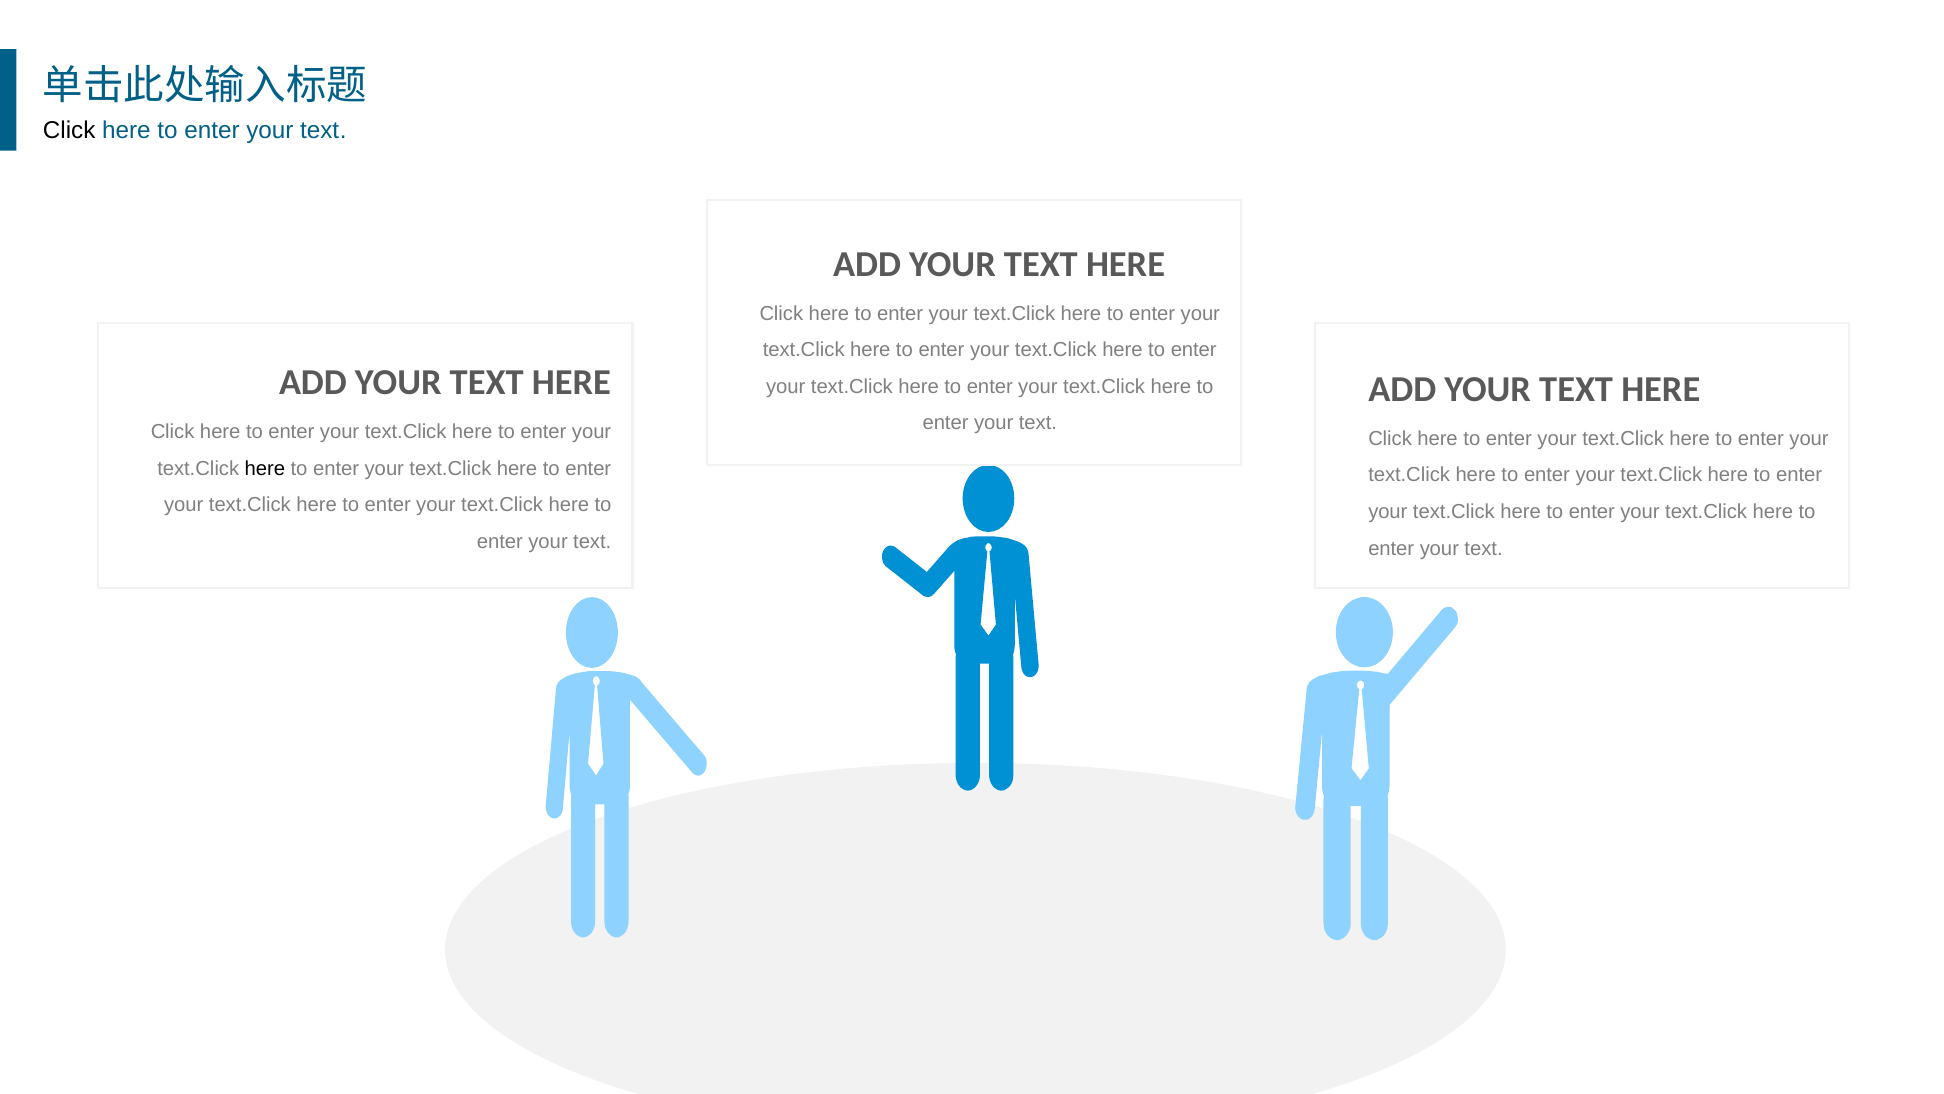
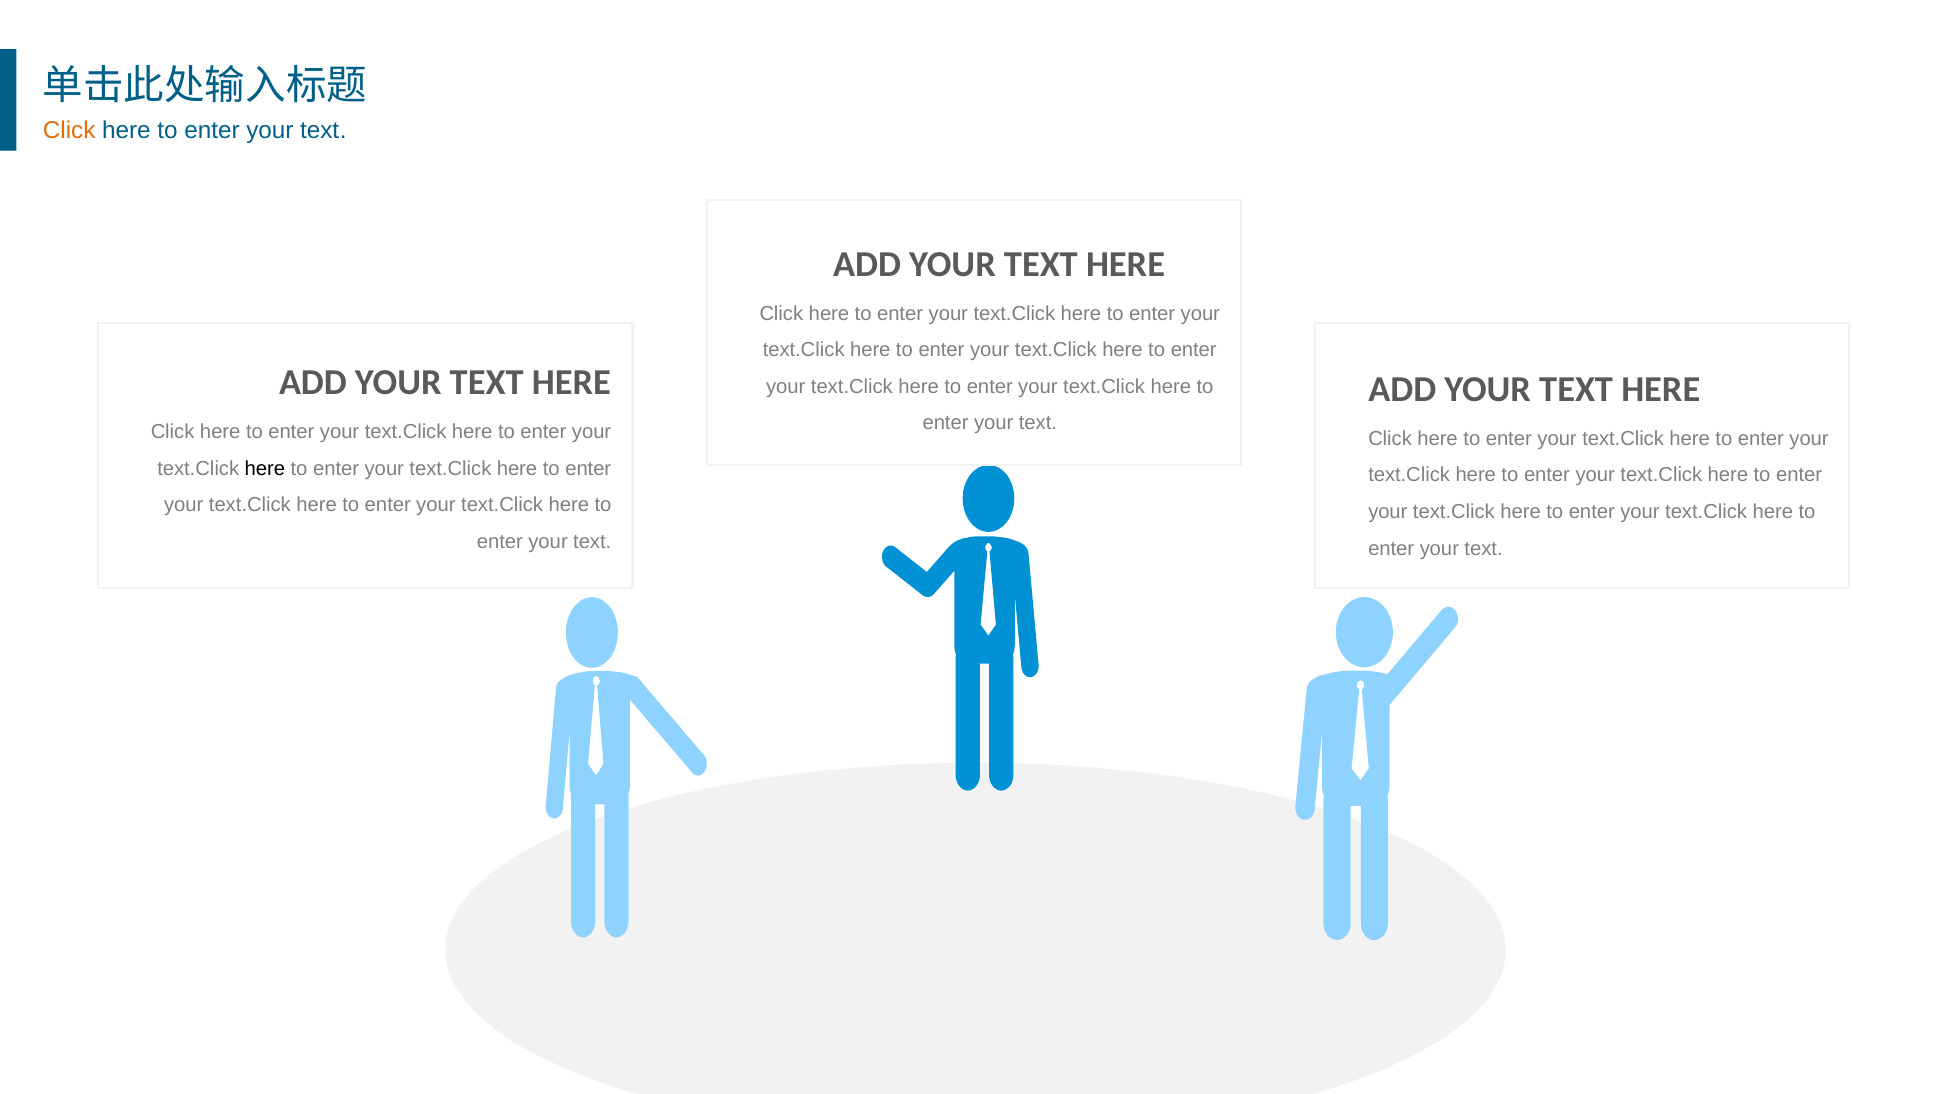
Click colour: black -> orange (69, 130)
